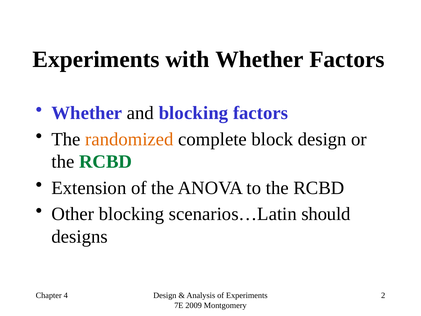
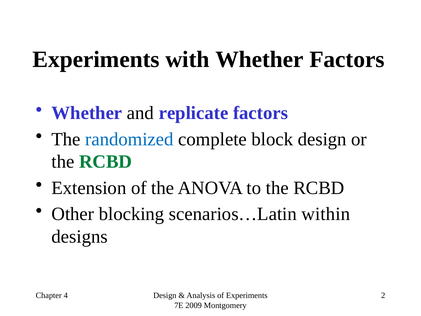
and blocking: blocking -> replicate (194, 113)
randomized colour: orange -> blue (129, 139)
should: should -> within (326, 214)
